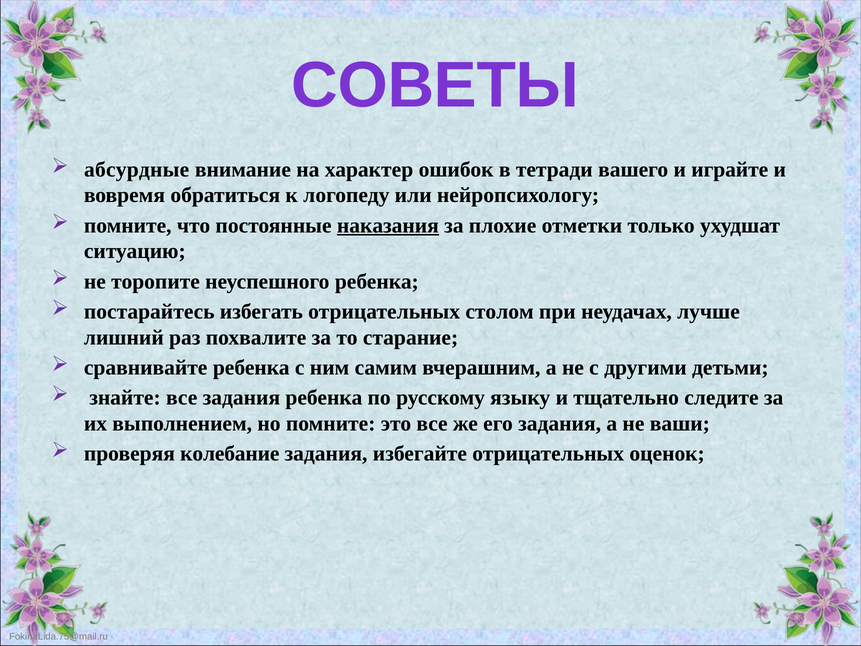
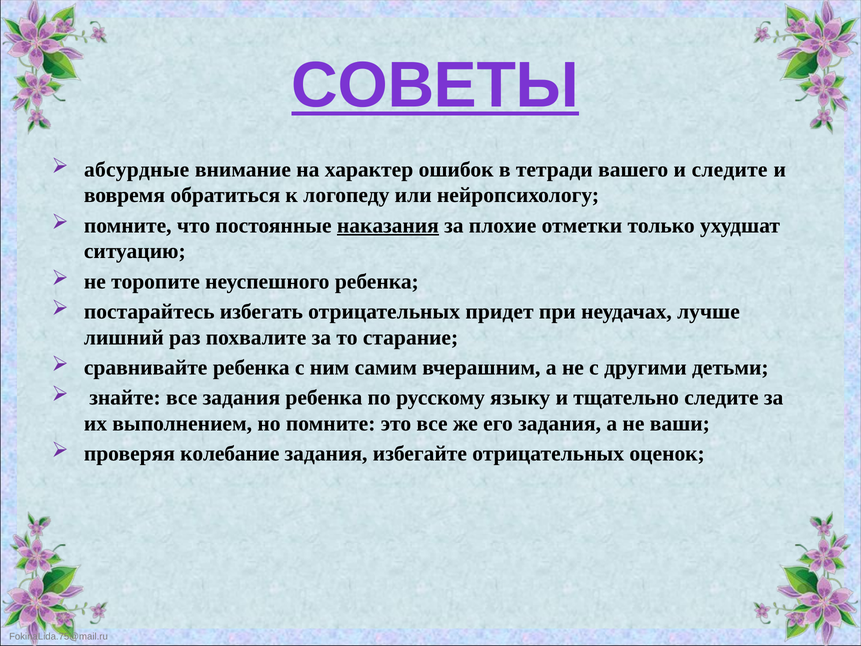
СОВЕТЫ underline: none -> present (435, 86)
и играйте: играйте -> следите (730, 169)
столом: столом -> придет (500, 311)
